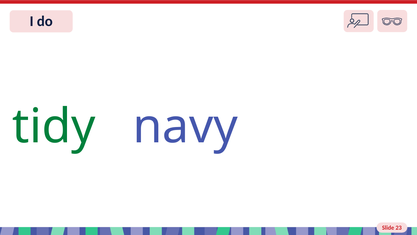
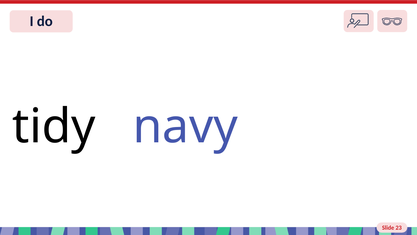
tidy colour: green -> black (54, 127)
